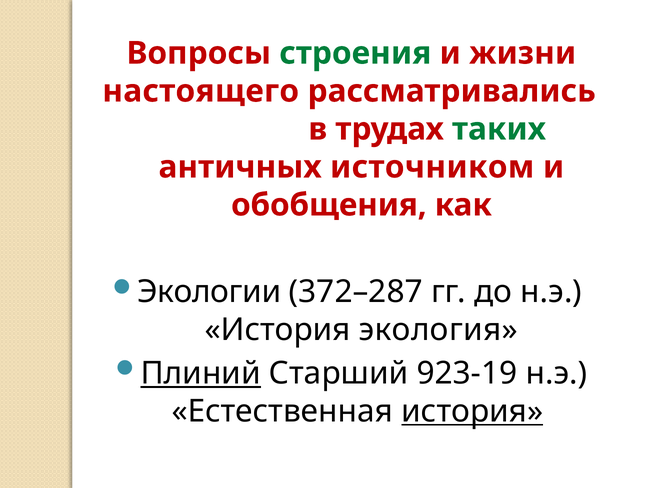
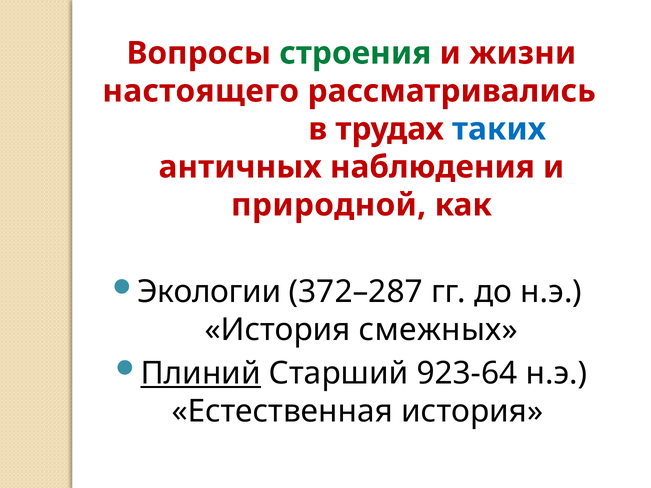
таких colour: green -> blue (499, 129)
источником: источником -> наблюдения (432, 167)
обобщения: обобщения -> природной (329, 205)
экология: экология -> смежных (438, 330)
923-19: 923-19 -> 923-64 (467, 373)
история underline: present -> none (472, 411)
